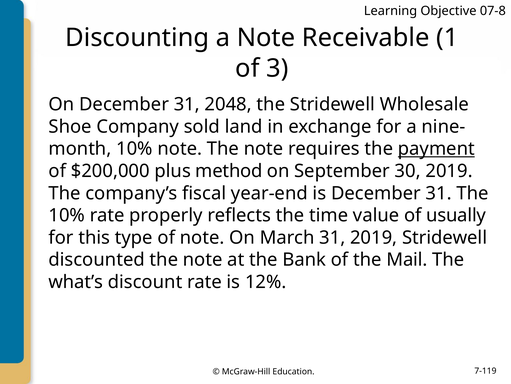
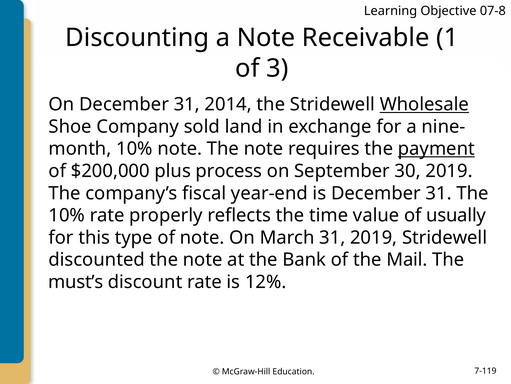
2048: 2048 -> 2014 (228, 104)
Wholesale underline: none -> present (424, 104)
method: method -> process (229, 171)
what’s: what’s -> must’s (76, 281)
